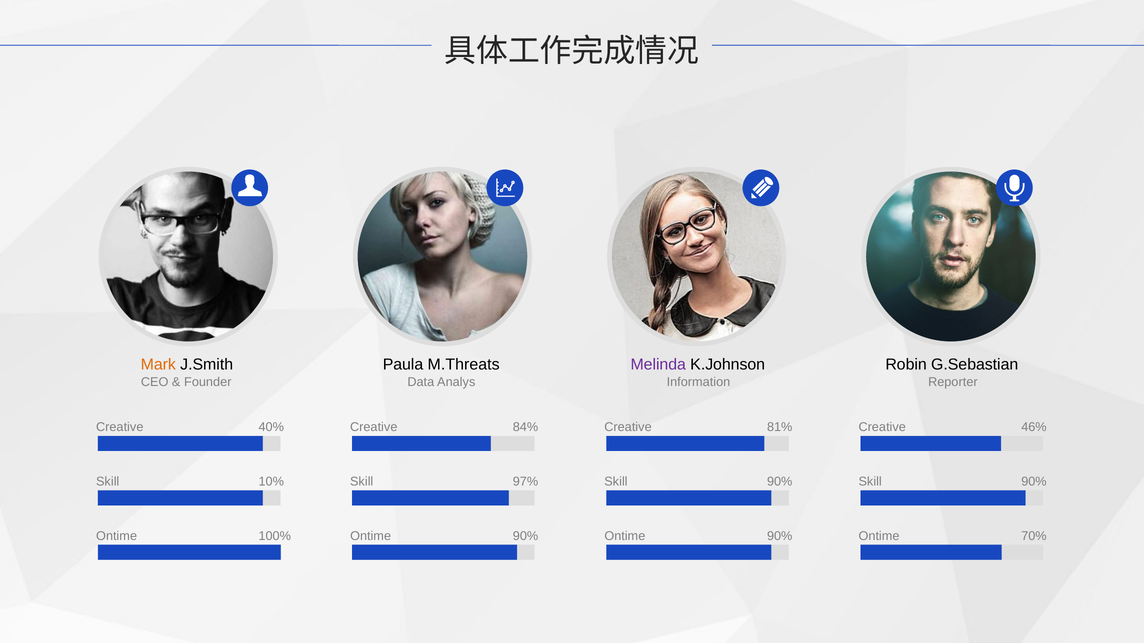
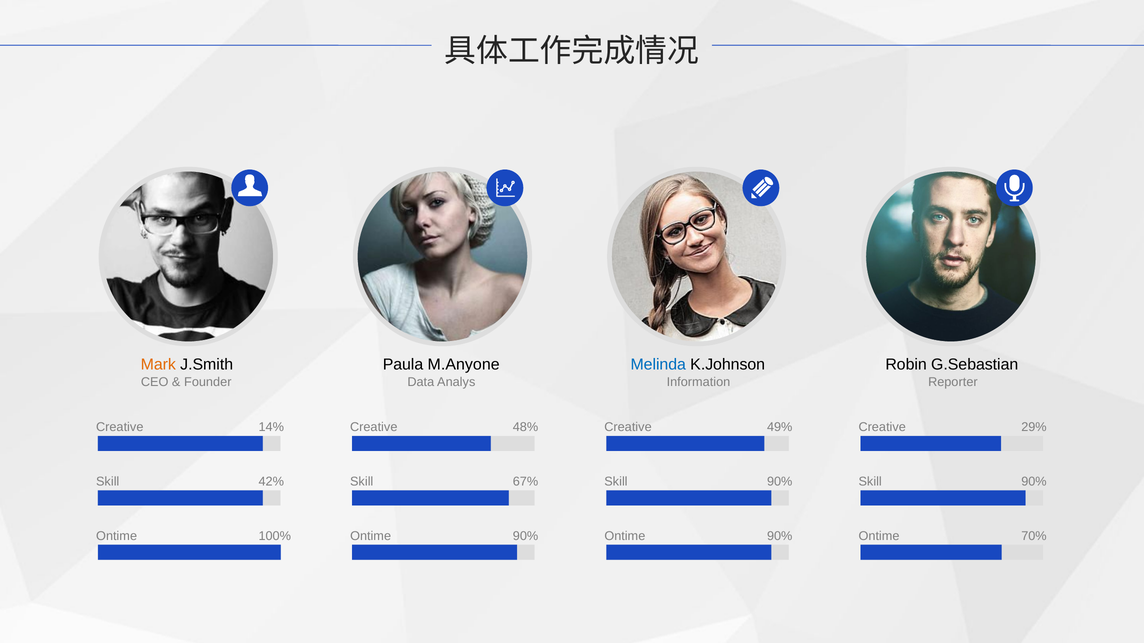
M.Threats: M.Threats -> M.Anyone (464, 365)
Melinda colour: purple -> blue (658, 365)
40%: 40% -> 14% (271, 427)
84%: 84% -> 48% (526, 427)
81%: 81% -> 49% (780, 427)
46%: 46% -> 29% (1034, 427)
10%: 10% -> 42% (271, 482)
97%: 97% -> 67% (526, 482)
